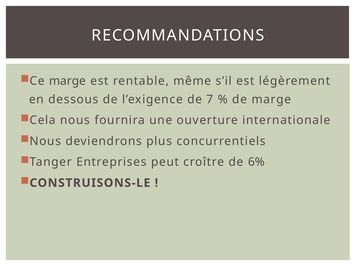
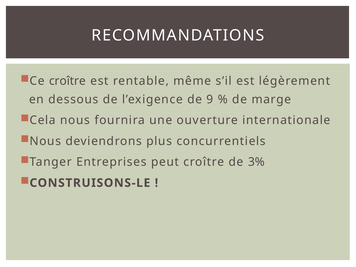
Ce marge: marge -> croître (67, 81)
7: 7 -> 9 (210, 99)
6%: 6% -> 3% (256, 162)
